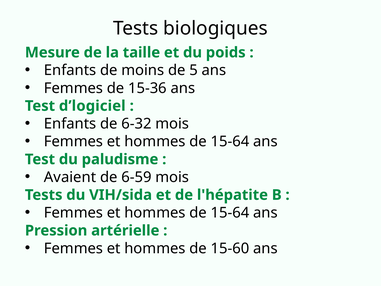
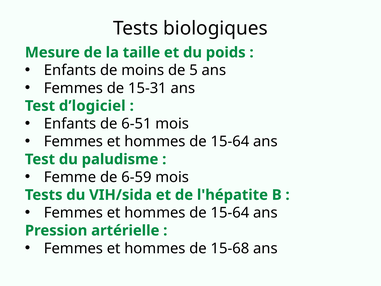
15-36: 15-36 -> 15-31 (147, 88)
6-32: 6-32 -> 6-51 (136, 124)
Avaient: Avaient -> Femme (70, 177)
15-60: 15-60 -> 15-68 (230, 248)
